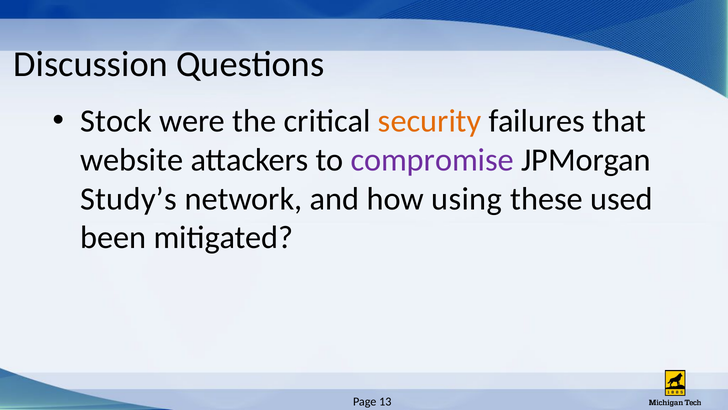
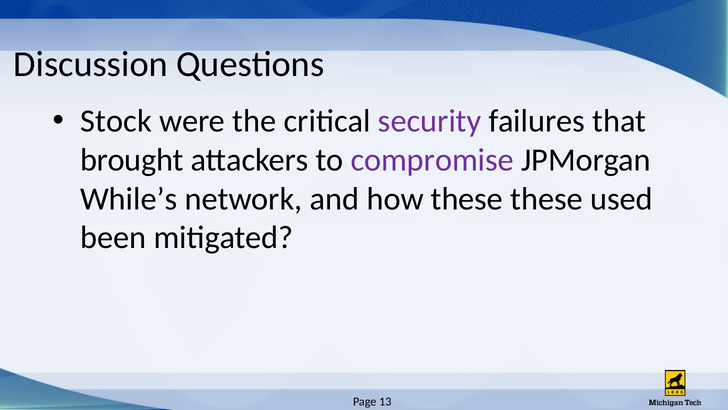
security colour: orange -> purple (430, 121)
website: website -> brought (132, 160)
Study’s: Study’s -> While’s (129, 199)
how using: using -> these (467, 199)
